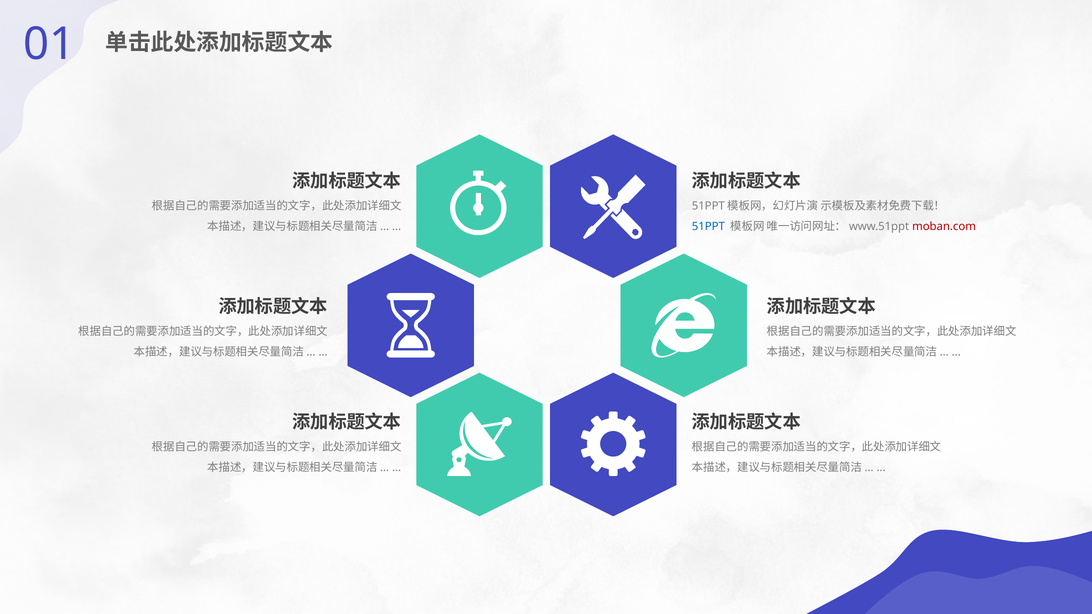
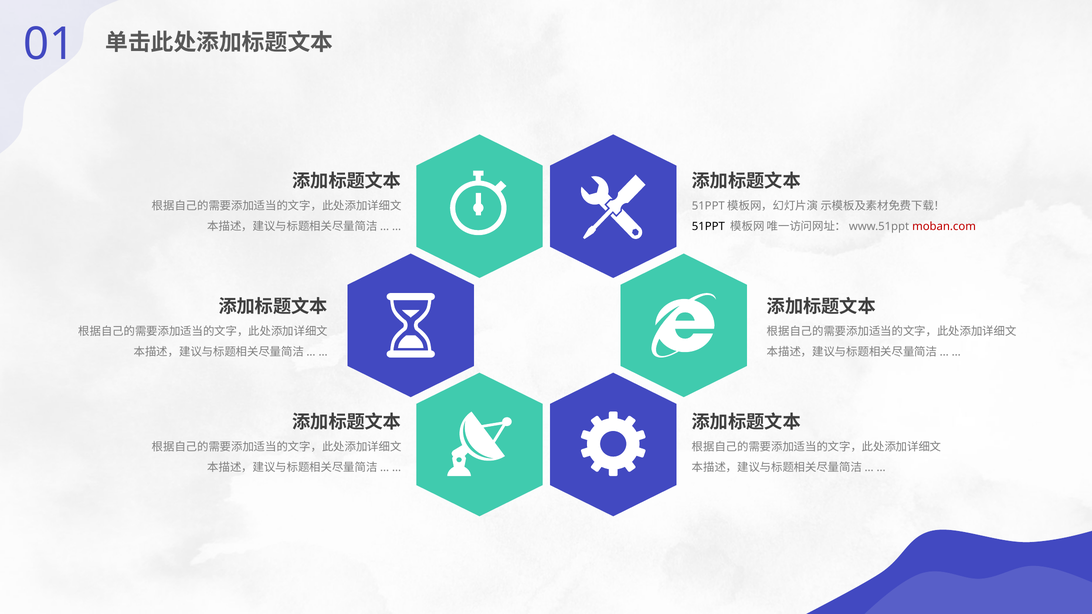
51PPT colour: blue -> black (708, 227)
